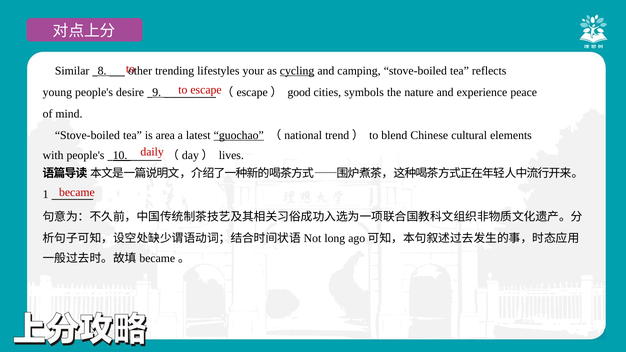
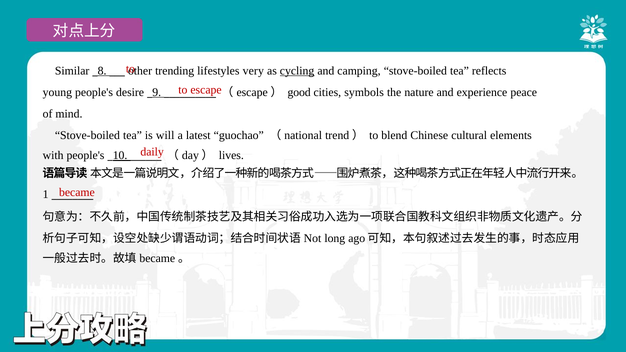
your: your -> very (253, 71)
area: area -> will (165, 135)
guochao underline: present -> none (239, 135)
